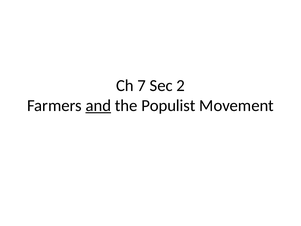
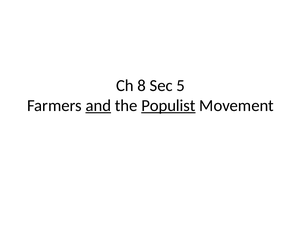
7: 7 -> 8 (142, 85)
2: 2 -> 5 (181, 85)
Populist underline: none -> present (168, 106)
